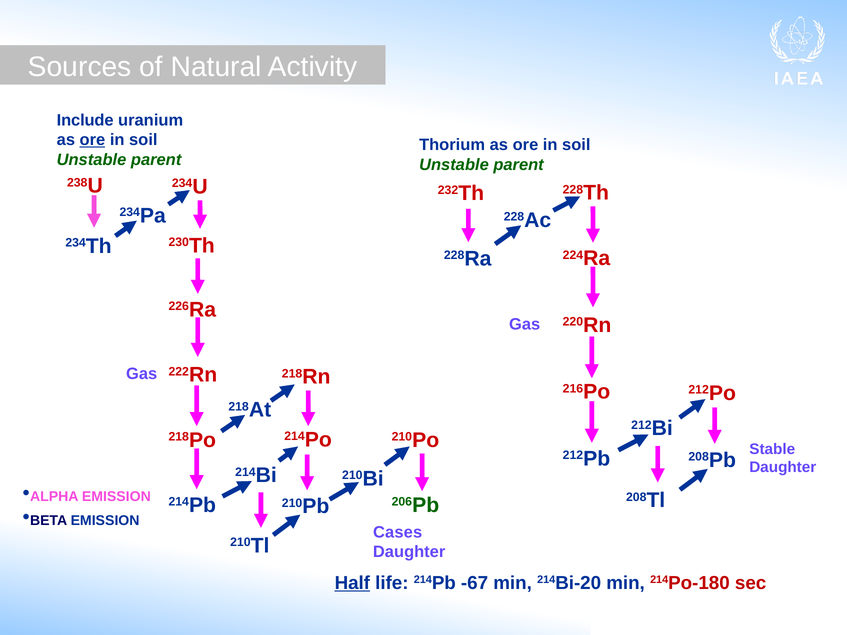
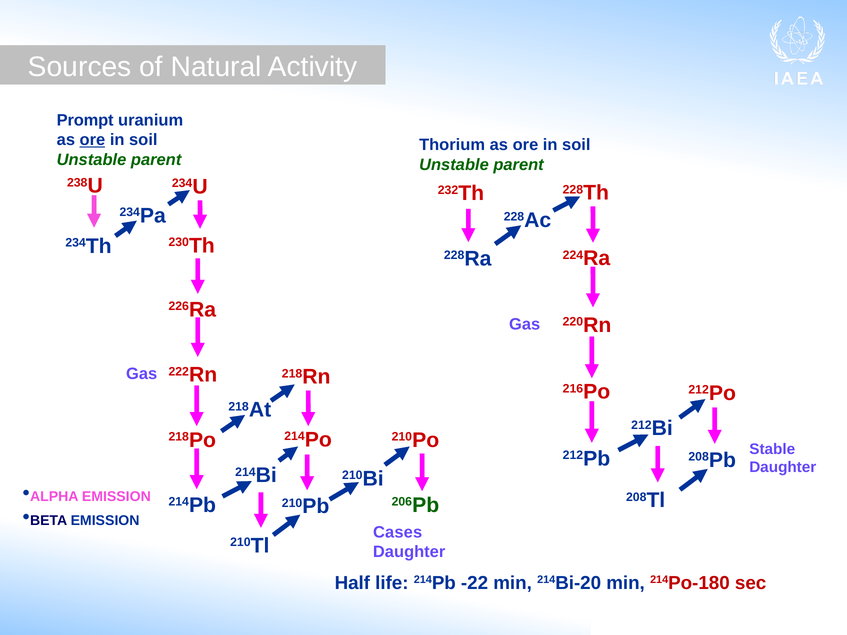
Include: Include -> Prompt (85, 120)
Half underline: present -> none (352, 583)
-67: -67 -> -22 (475, 583)
